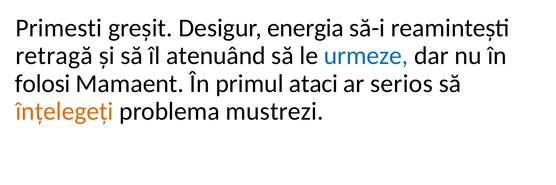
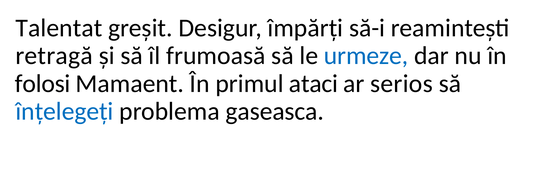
Primesti: Primesti -> Talentat (59, 28)
energia: energia -> împărți (305, 28)
atenuând: atenuând -> frumoasă (216, 56)
înțelegeți colour: orange -> blue (65, 112)
mustrezi: mustrezi -> gaseasca (275, 112)
